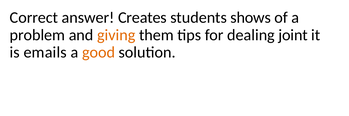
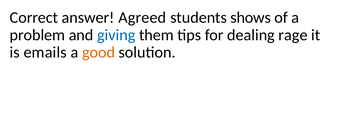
Creates: Creates -> Agreed (142, 18)
giving colour: orange -> blue (116, 35)
joint: joint -> rage (293, 35)
